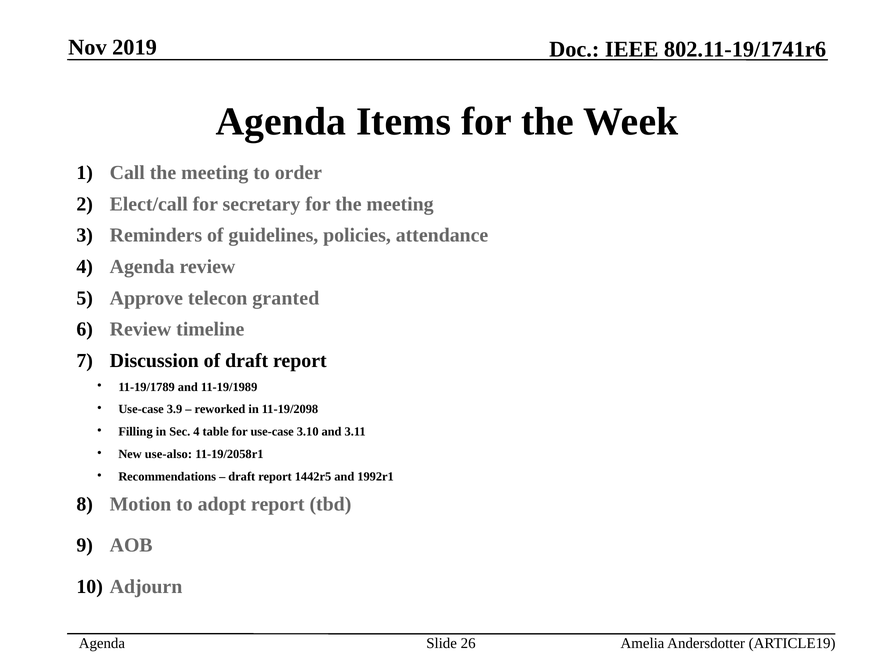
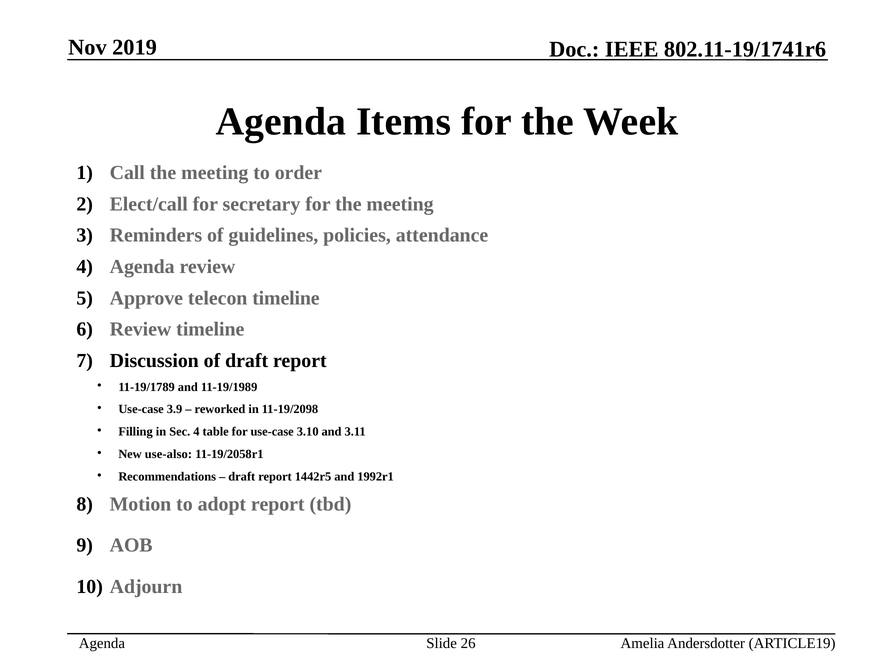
telecon granted: granted -> timeline (286, 298)
